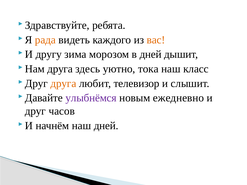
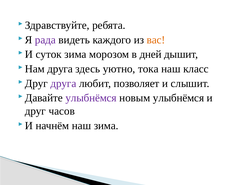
рада colour: orange -> purple (45, 40)
другу: другу -> суток (49, 54)
друга colour: orange -> purple (63, 84)
телевизор: телевизор -> позволяет (137, 84)
новым ежедневно: ежедневно -> улыбнёмся (179, 98)
наш дней: дней -> зима (106, 126)
